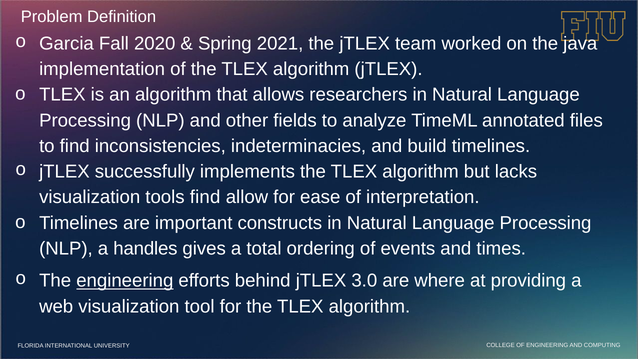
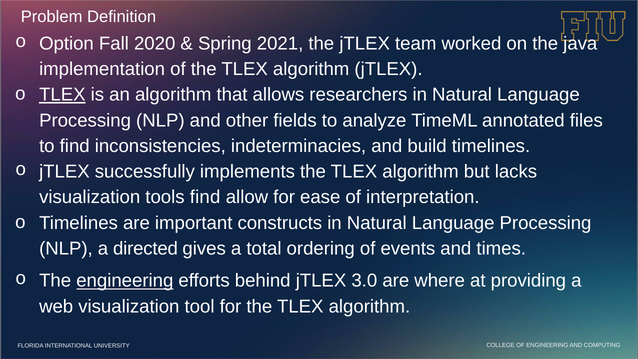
Garcia: Garcia -> Option (66, 43)
TLEX underline: none -> present (62, 95)
handles: handles -> directed (145, 248)
